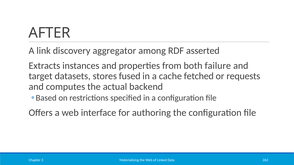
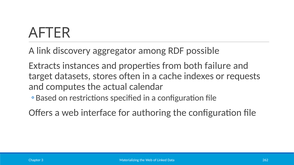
asserted: asserted -> possible (203, 51)
fused: fused -> often (130, 76)
fetched: fetched -> indexes (199, 76)
backend: backend -> calendar (146, 87)
